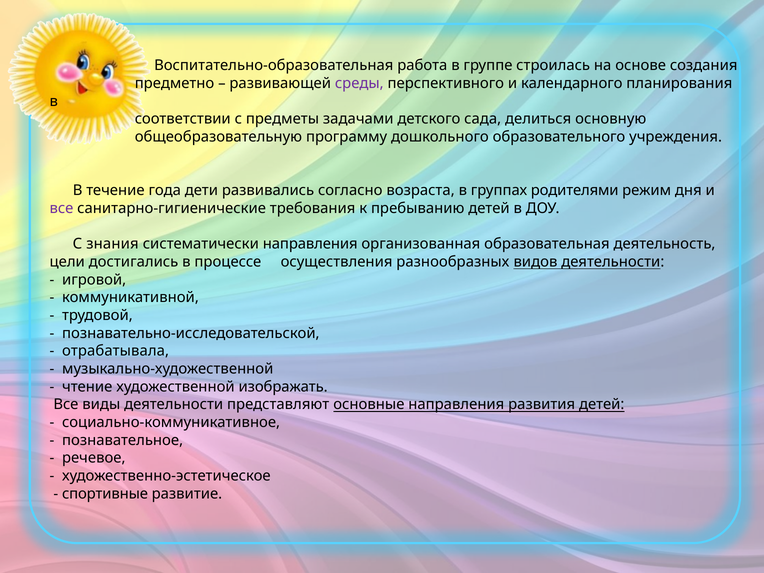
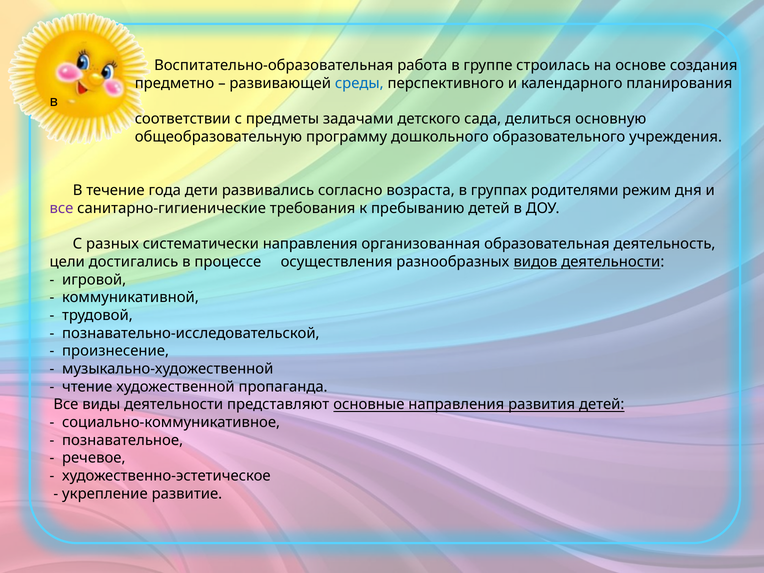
среды colour: purple -> blue (359, 83)
знания: знания -> разных (112, 244)
отрабатывала: отрабатывала -> произнесение (116, 351)
изображать: изображать -> пропаганда (283, 387)
спортивные: спортивные -> укрепление (105, 494)
